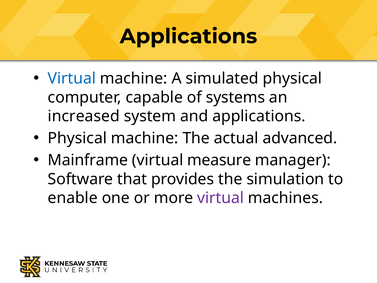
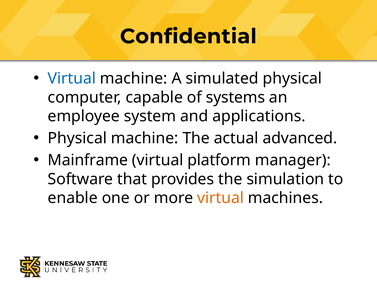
Applications: Applications -> Confidential (188, 36)
increased: increased -> employee (84, 116)
measure: measure -> platform (219, 160)
virtual colour: purple -> orange (221, 198)
